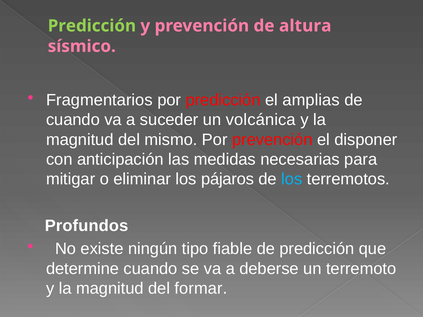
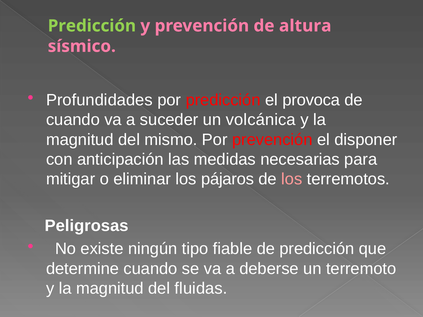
Fragmentarios: Fragmentarios -> Profundidades (99, 100)
amplias: amplias -> provoca (311, 100)
los colour: light blue -> pink (292, 179)
Profundos: Profundos -> Peligrosas (87, 226)
formar: formar -> fluidas (201, 289)
